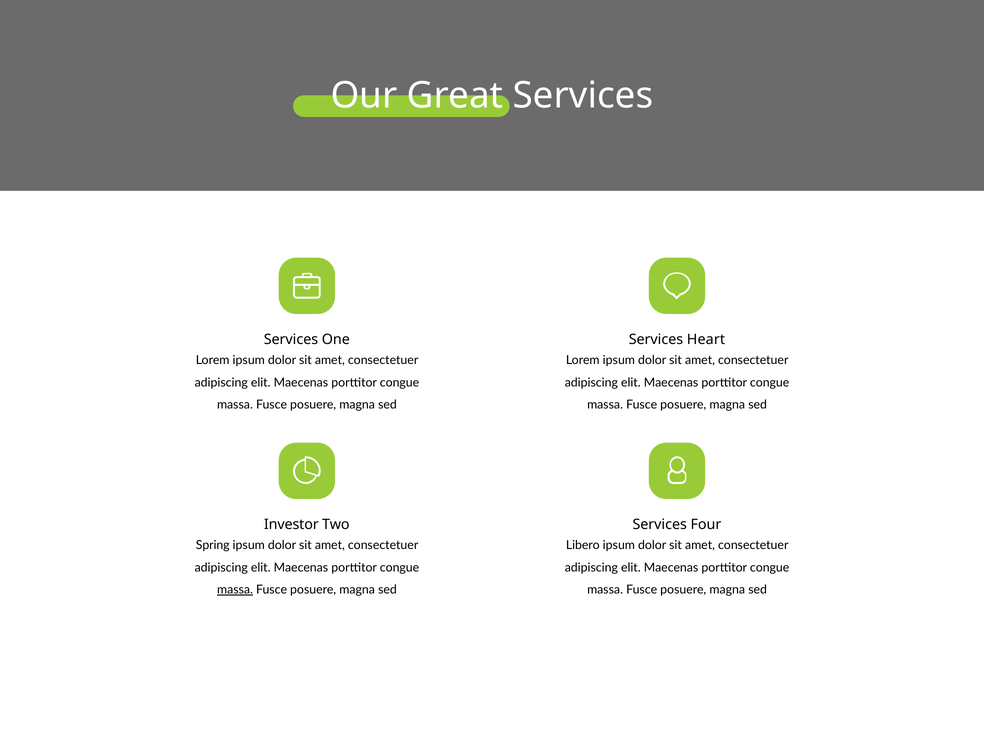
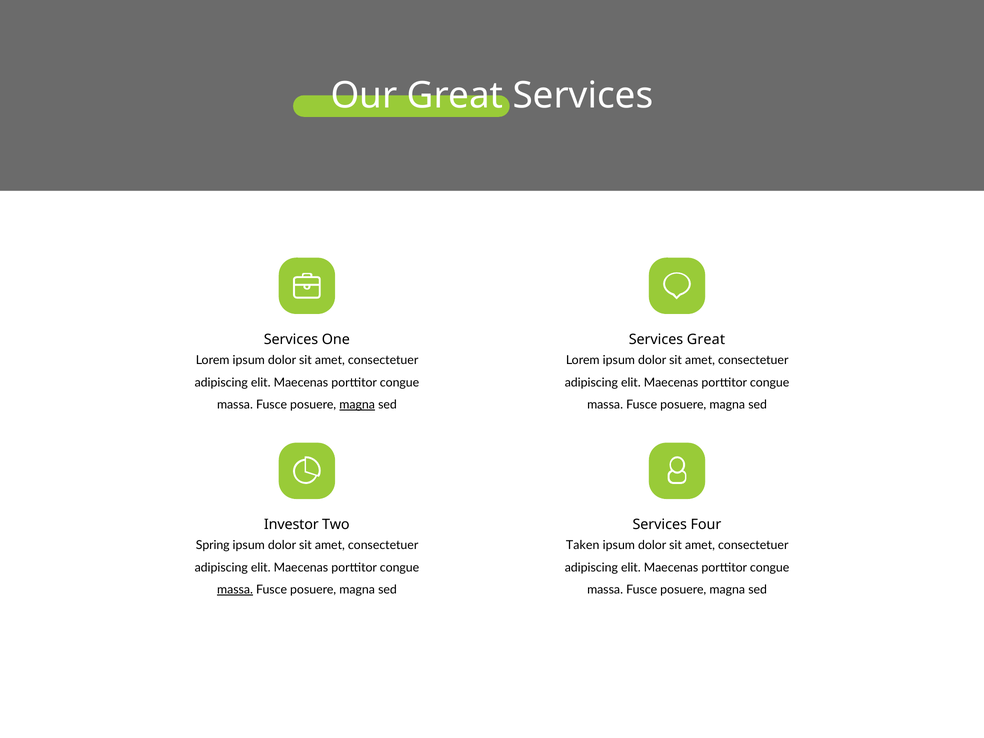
Services Heart: Heart -> Great (706, 340)
magna underline: none -> present (357, 405)
Libero: Libero -> Taken (583, 545)
